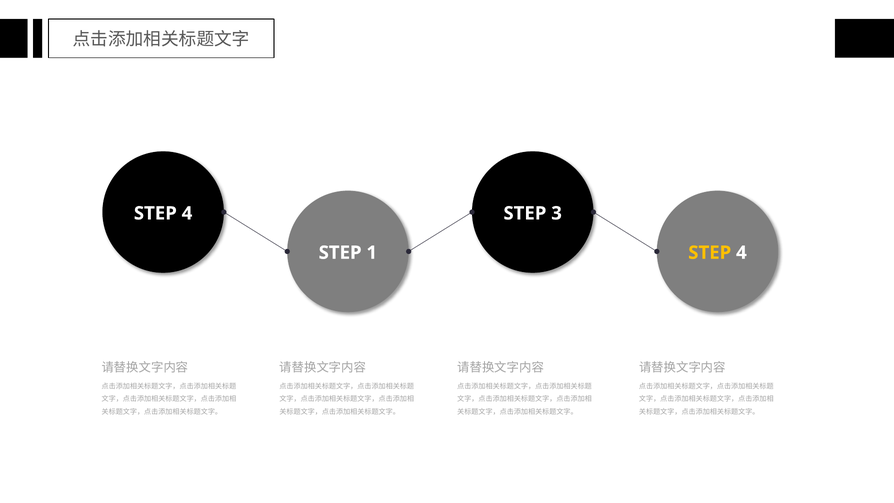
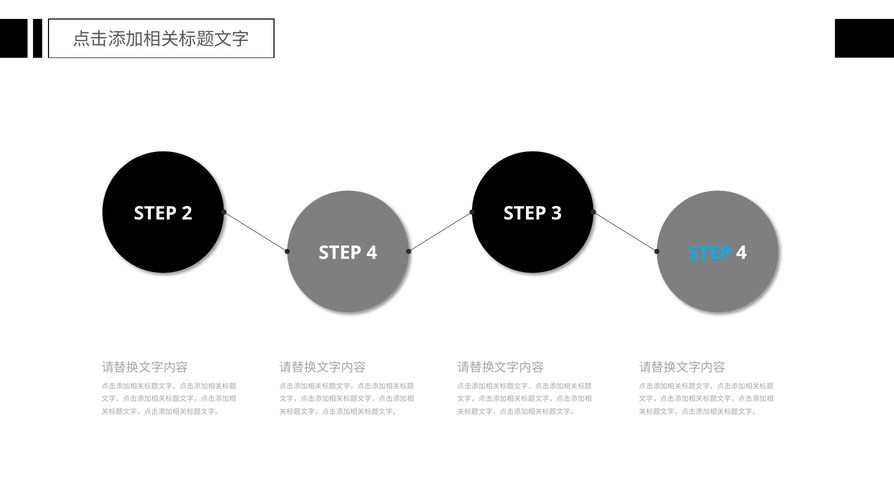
4: 4 -> 2 (187, 213)
1: 1 -> 4 (372, 253)
STEP colour: yellow -> light blue (710, 253)
